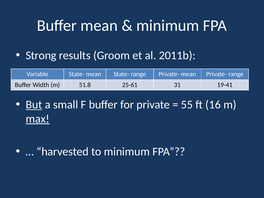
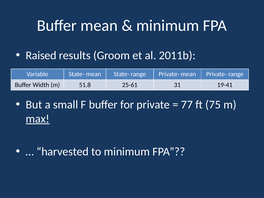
Strong: Strong -> Raised (41, 55)
But underline: present -> none (34, 105)
55: 55 -> 77 (187, 105)
16: 16 -> 75 (213, 105)
